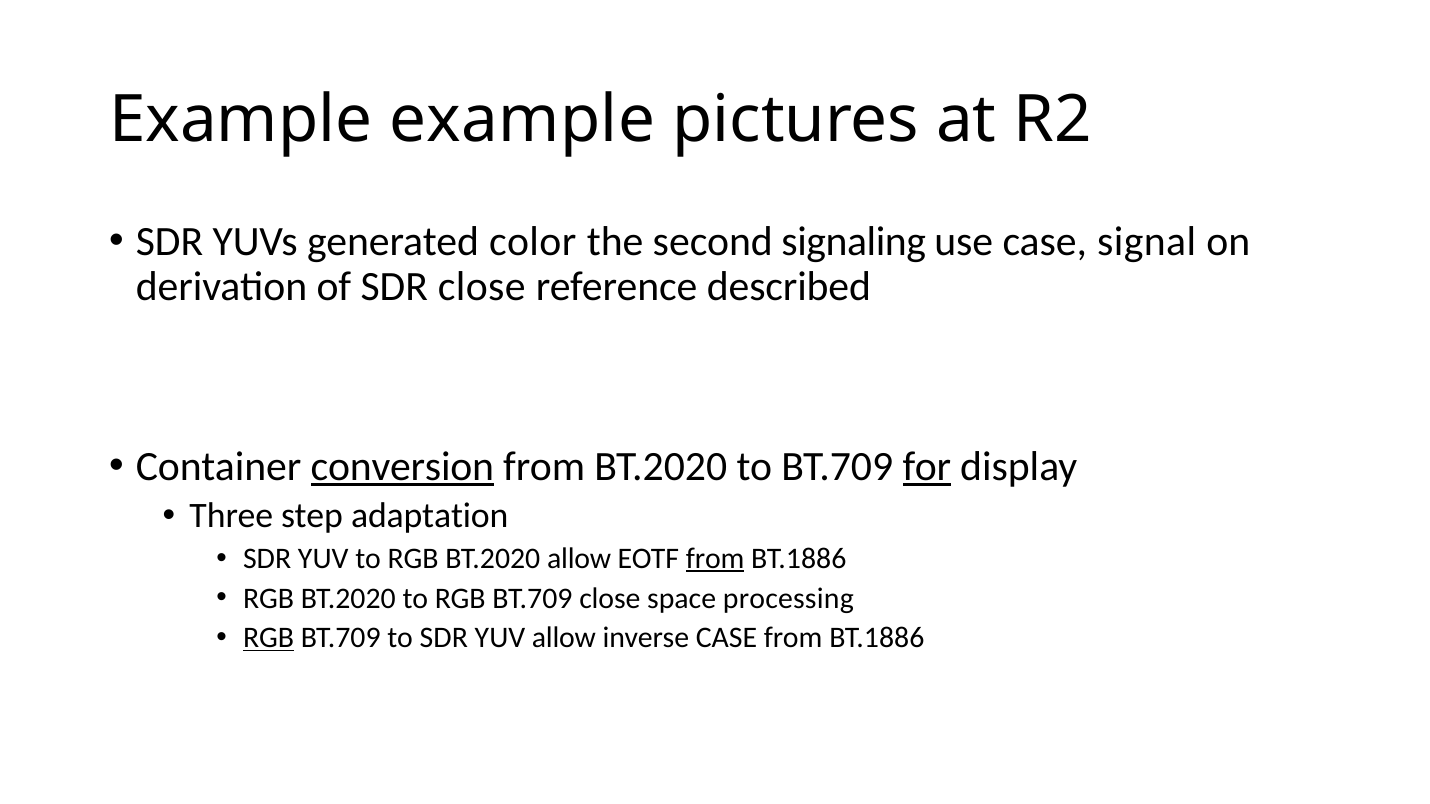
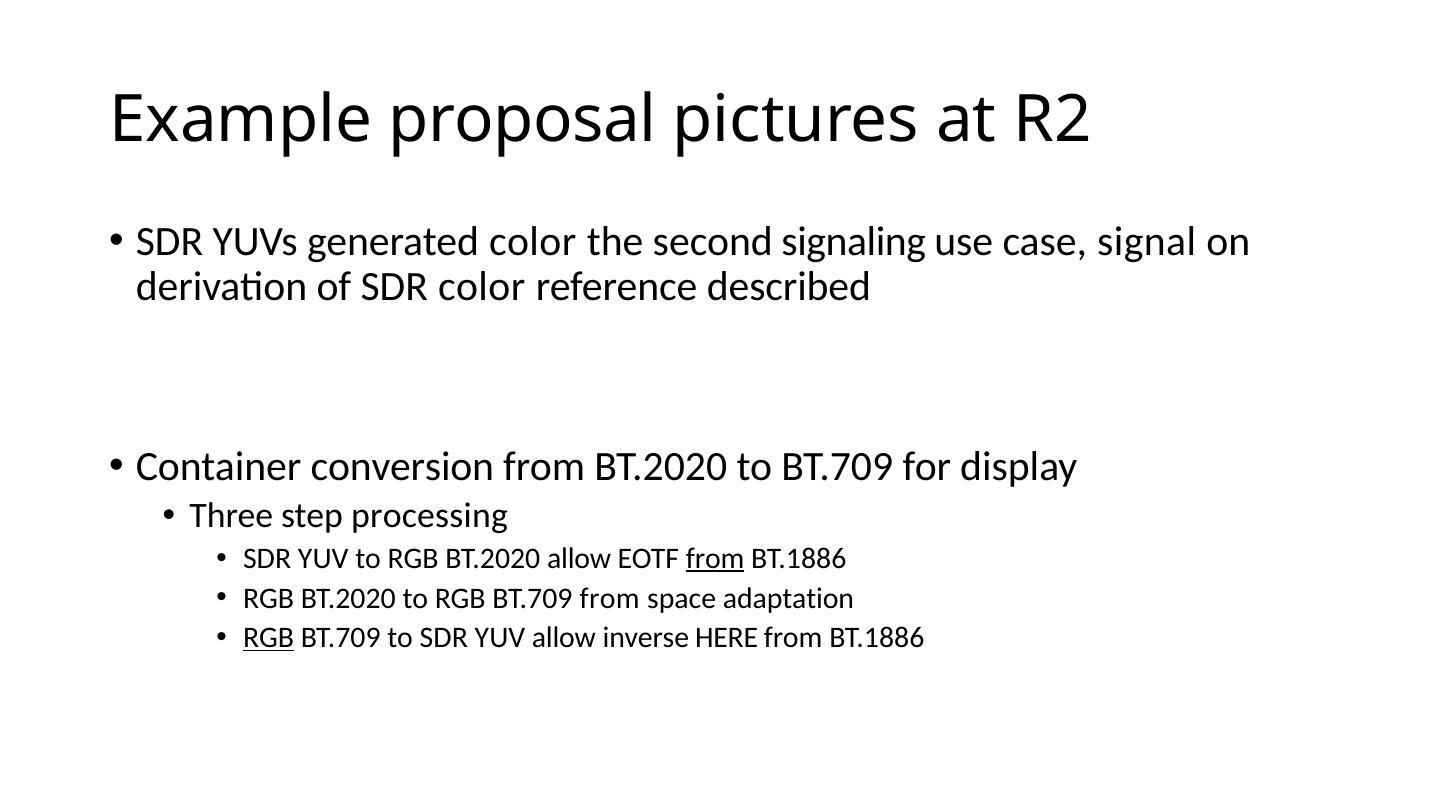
Example example: example -> proposal (523, 120)
SDR close: close -> color (482, 287)
conversion underline: present -> none (402, 467)
for underline: present -> none (927, 467)
adaptation: adaptation -> processing (429, 516)
BT.709 close: close -> from (610, 598)
processing: processing -> adaptation (789, 598)
inverse CASE: CASE -> HERE (727, 638)
